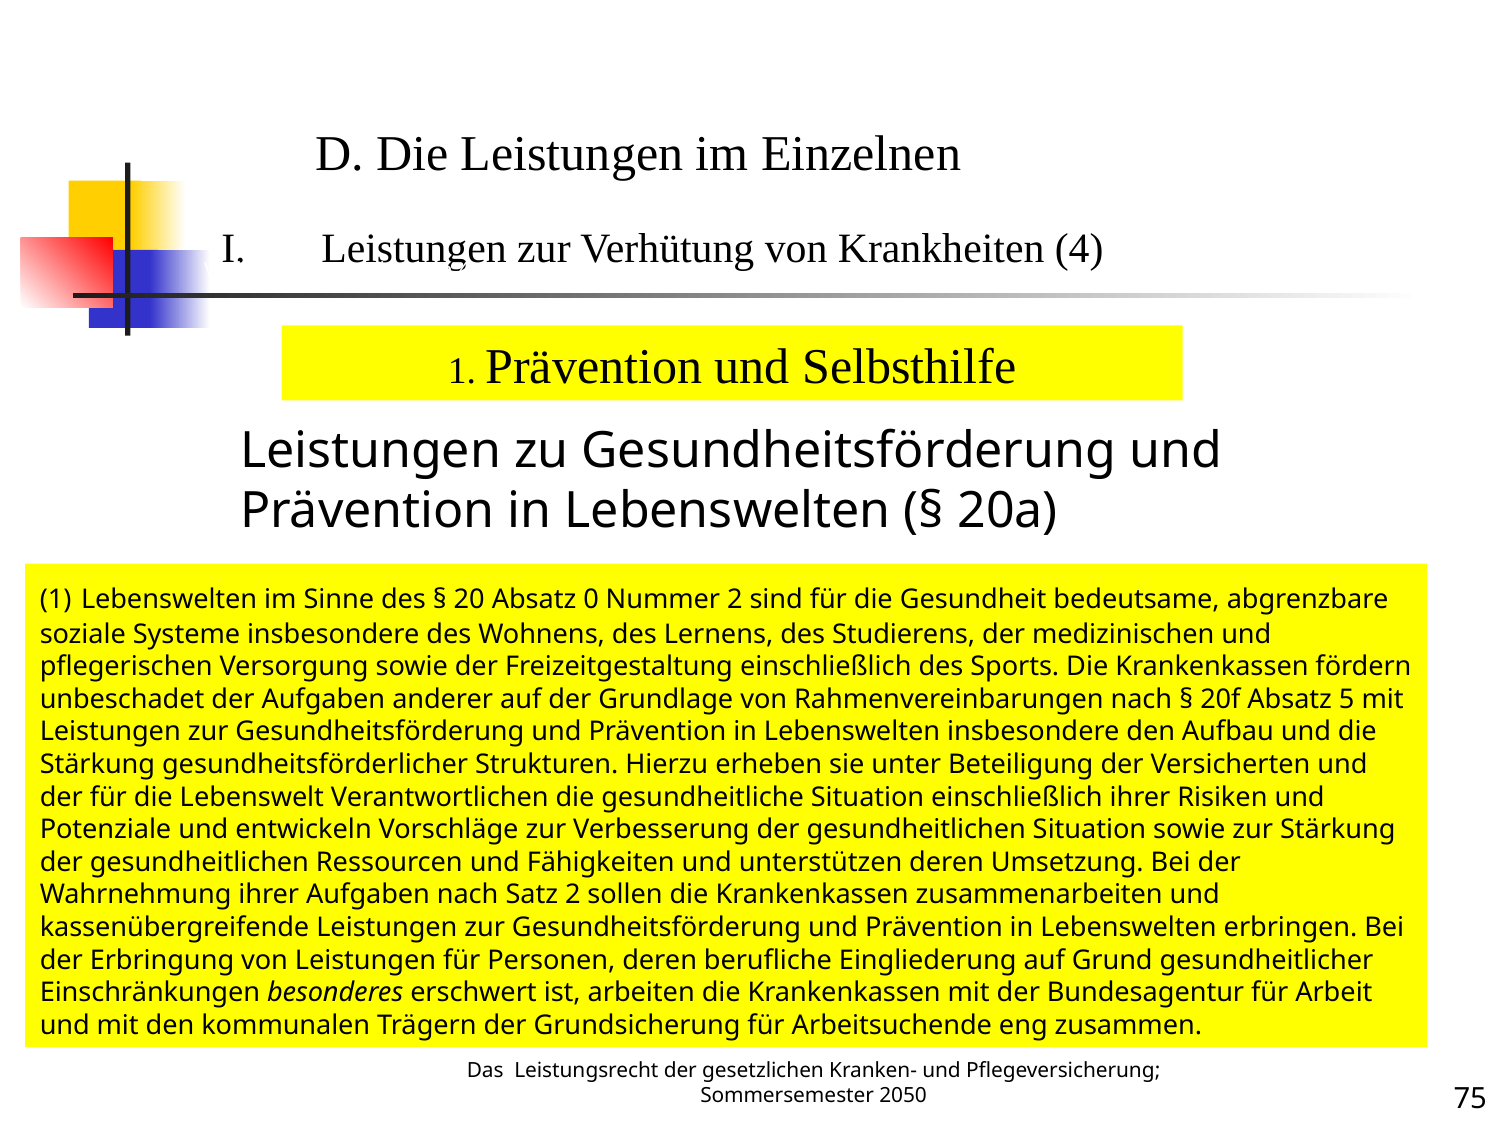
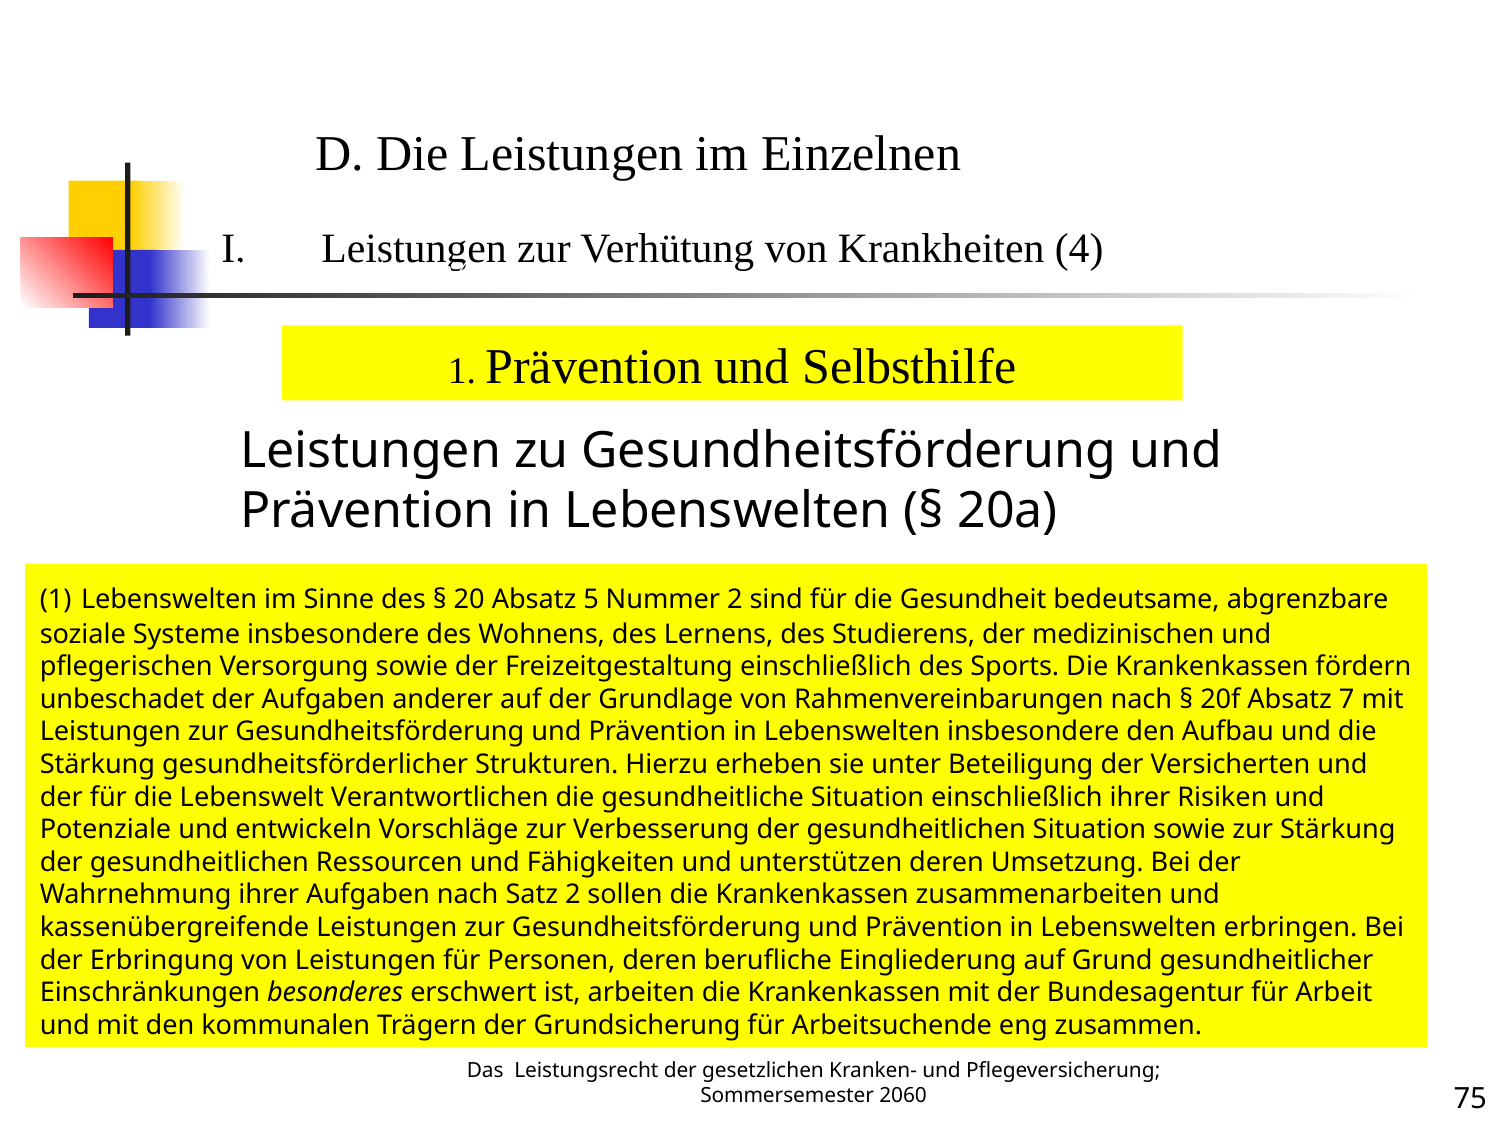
0: 0 -> 5 (591, 599)
5: 5 -> 7 (1347, 699)
2050: 2050 -> 2060 (903, 1095)
